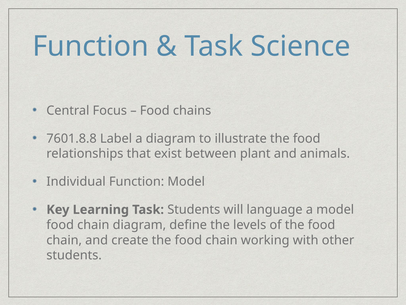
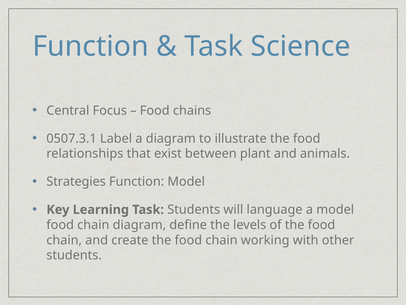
7601.8.8: 7601.8.8 -> 0507.3.1 (72, 138)
Individual: Individual -> Strategies (76, 181)
